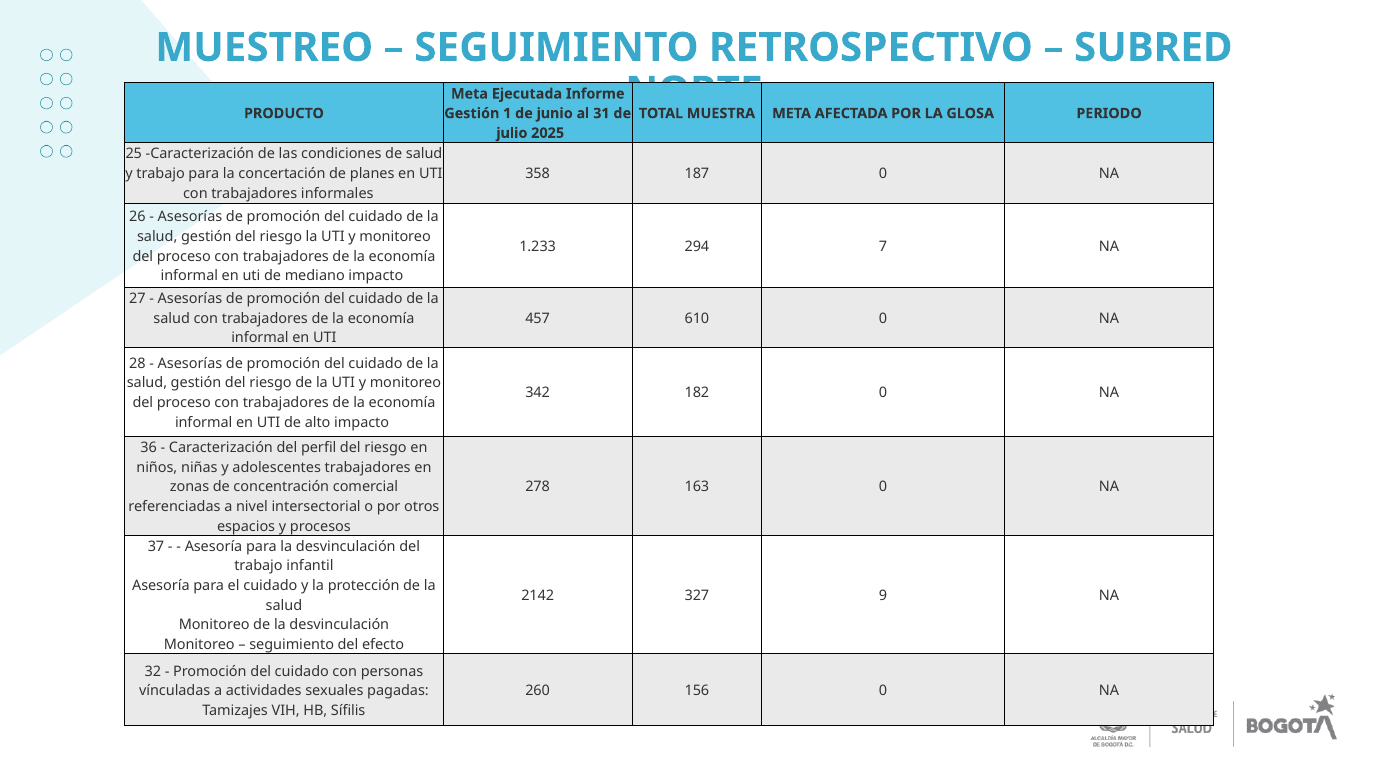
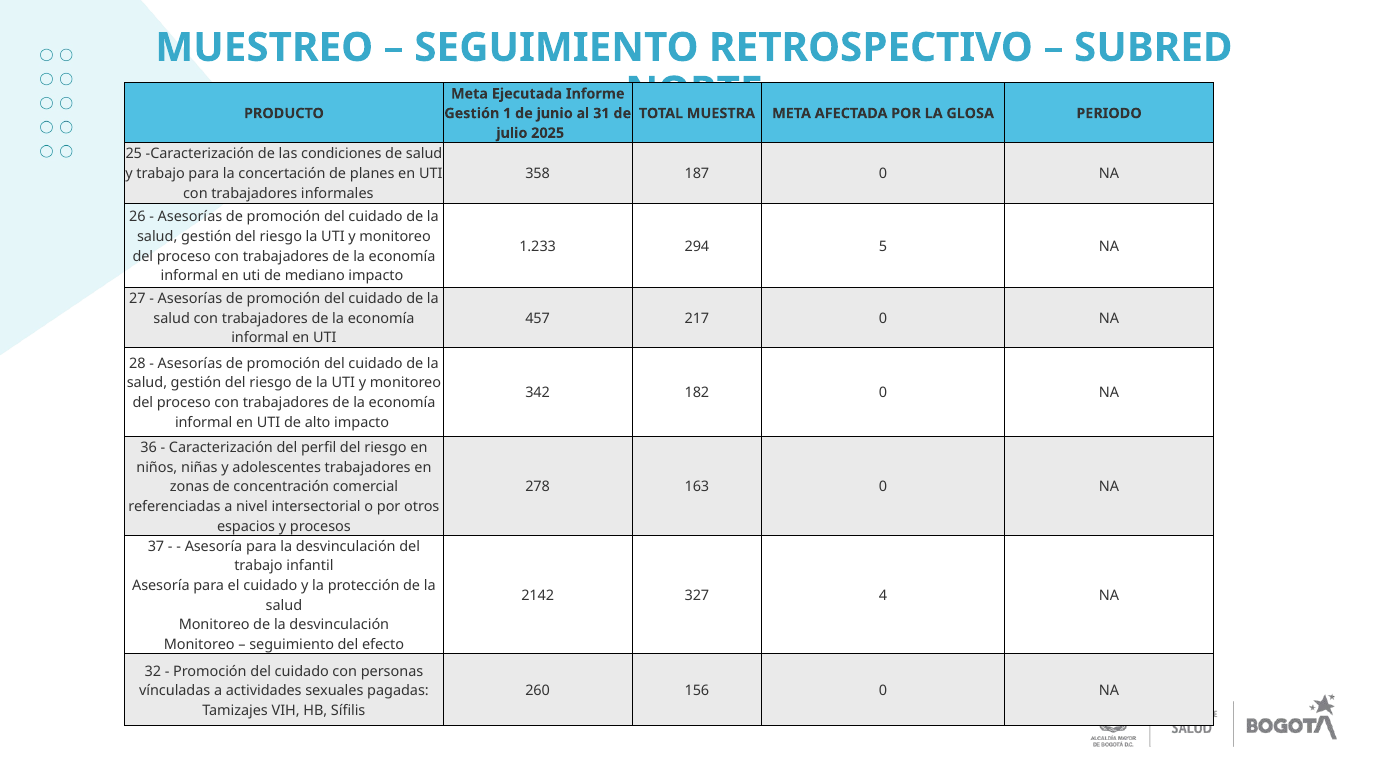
7: 7 -> 5 (883, 246)
610: 610 -> 217 (697, 318)
9: 9 -> 4 (883, 595)
